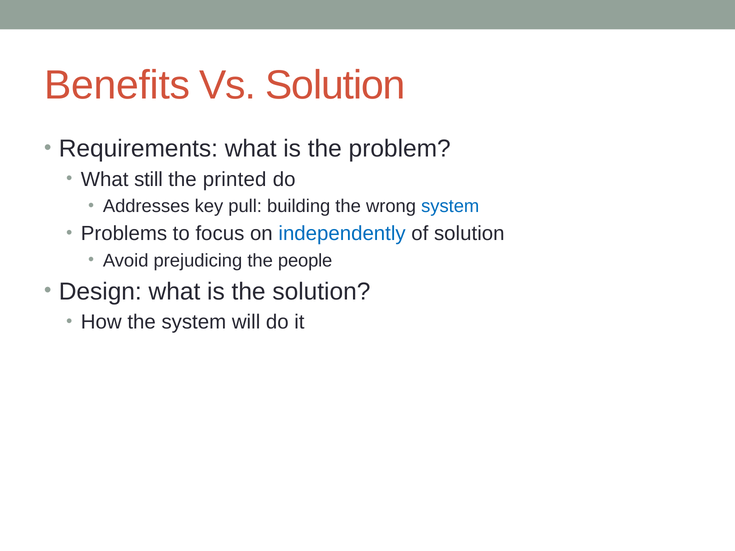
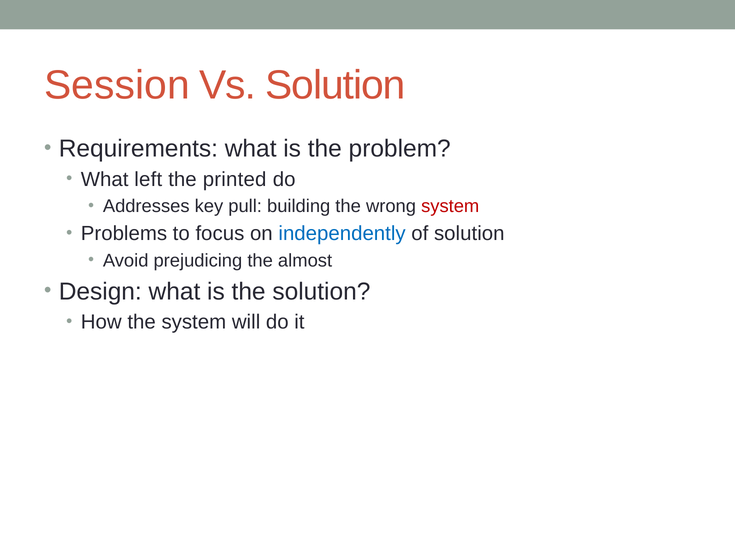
Benefits: Benefits -> Session (117, 86)
still: still -> left (148, 179)
system colour: blue -> red (450, 206)
people: people -> almost (305, 261)
